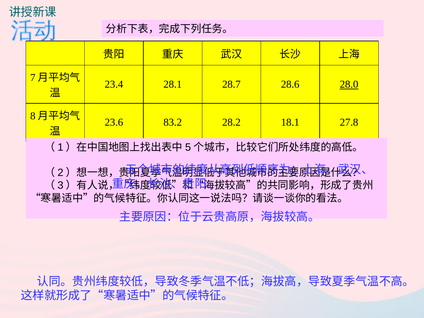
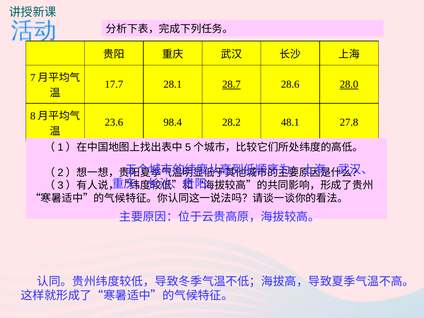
23.4: 23.4 -> 17.7 (114, 84)
28.7 underline: none -> present (231, 84)
83.2: 83.2 -> 98.4 (173, 122)
18.1: 18.1 -> 48.1 (290, 122)
